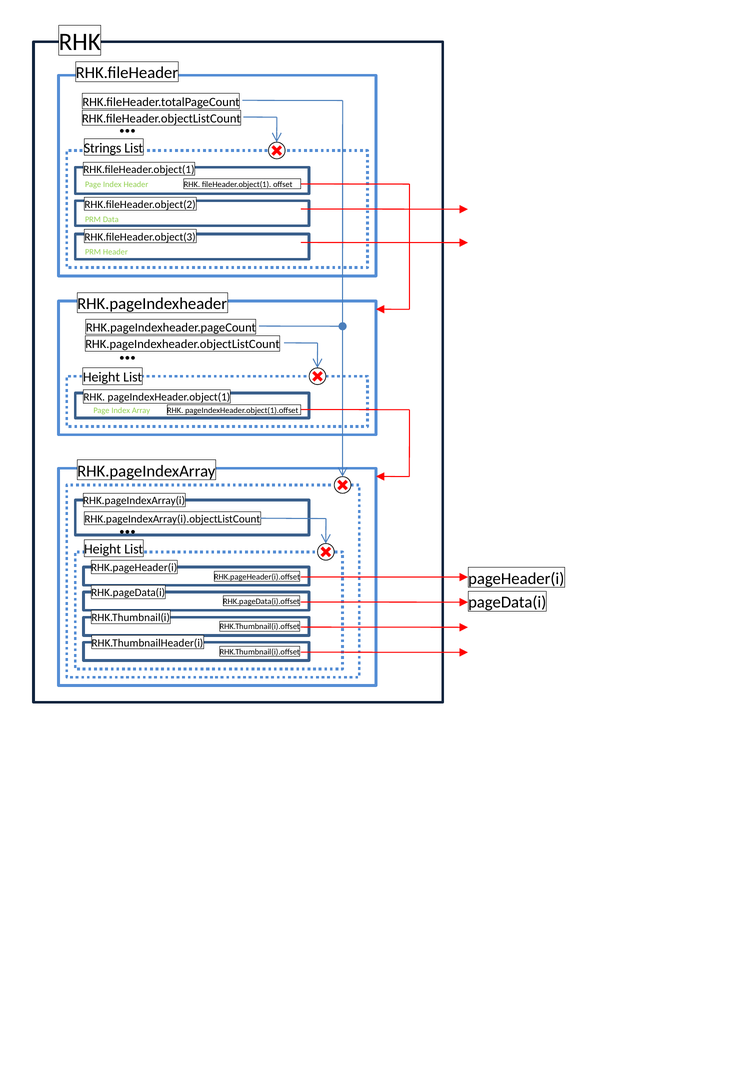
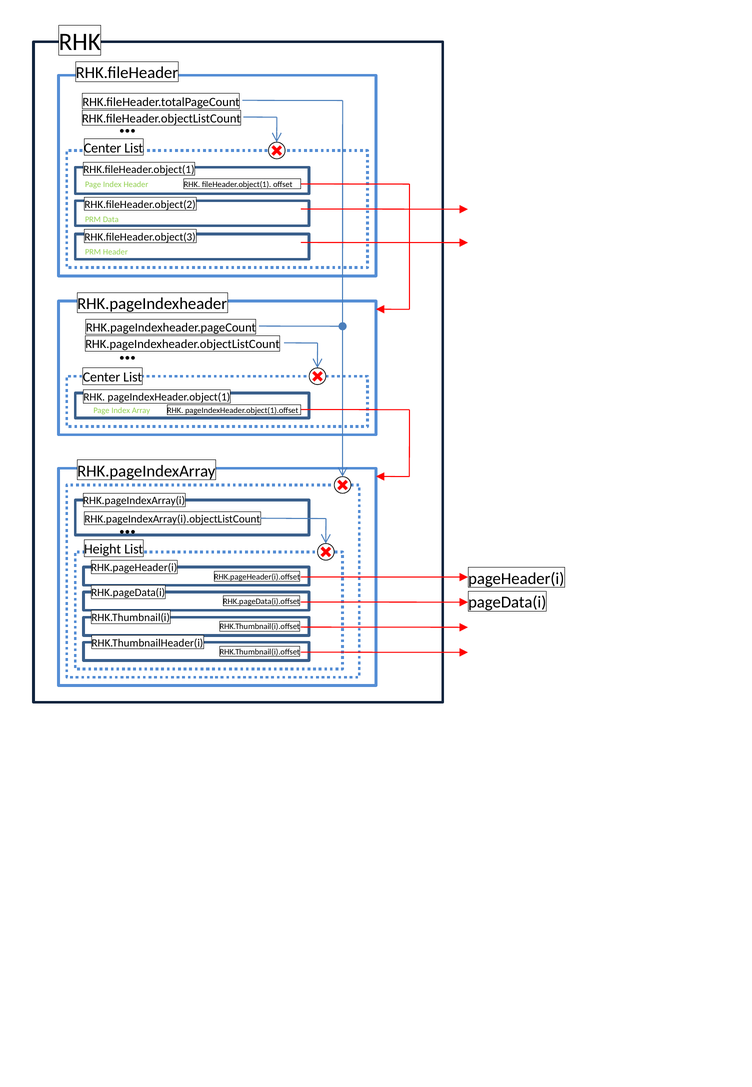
Strings: Strings -> Center (103, 148)
Height: Height -> Center (102, 377)
